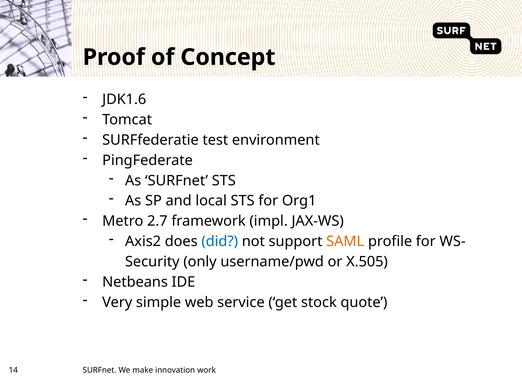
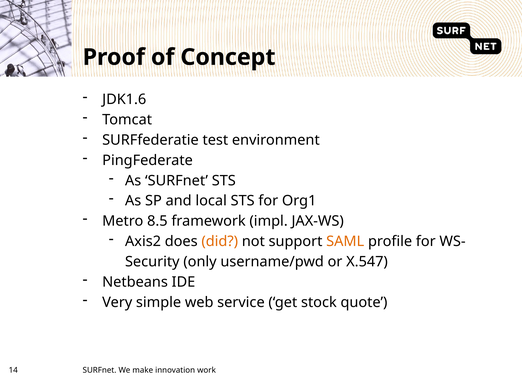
2.7: 2.7 -> 8.5 (157, 221)
did colour: blue -> orange (220, 242)
X.505: X.505 -> X.547 (367, 262)
